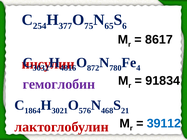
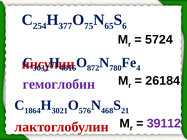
8617: 8617 -> 5724 (159, 40)
91834: 91834 -> 26184 (163, 81)
39112 colour: blue -> purple (164, 124)
